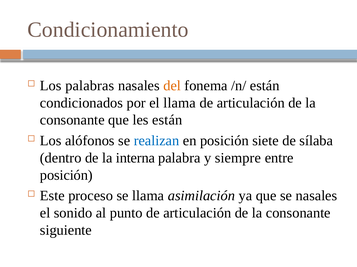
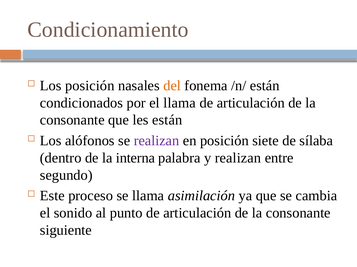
Los palabras: palabras -> posición (90, 86)
realizan colour: blue -> purple (157, 141)
y siempre: siempre -> realizan (238, 158)
posición: posición -> segundo (66, 176)
se nasales: nasales -> cambia (316, 196)
